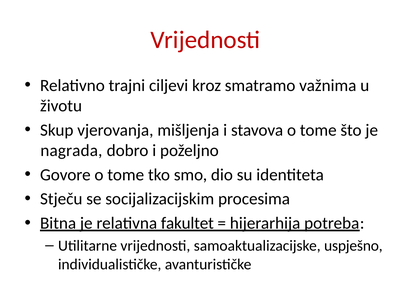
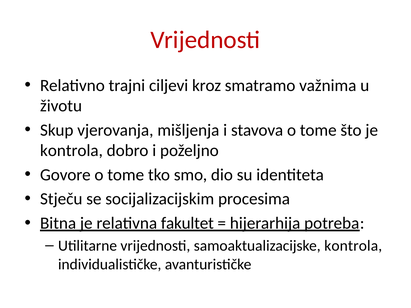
nagrada: nagrada -> kontrola (71, 151)
samoaktualizacijske uspješno: uspješno -> kontrola (353, 246)
